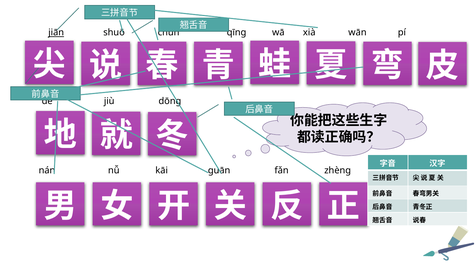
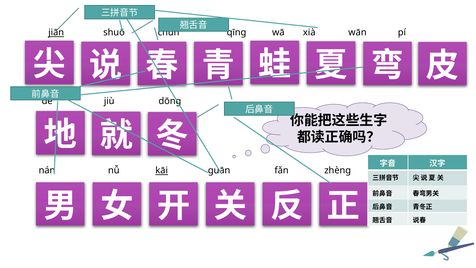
kāi underline: none -> present (162, 170)
